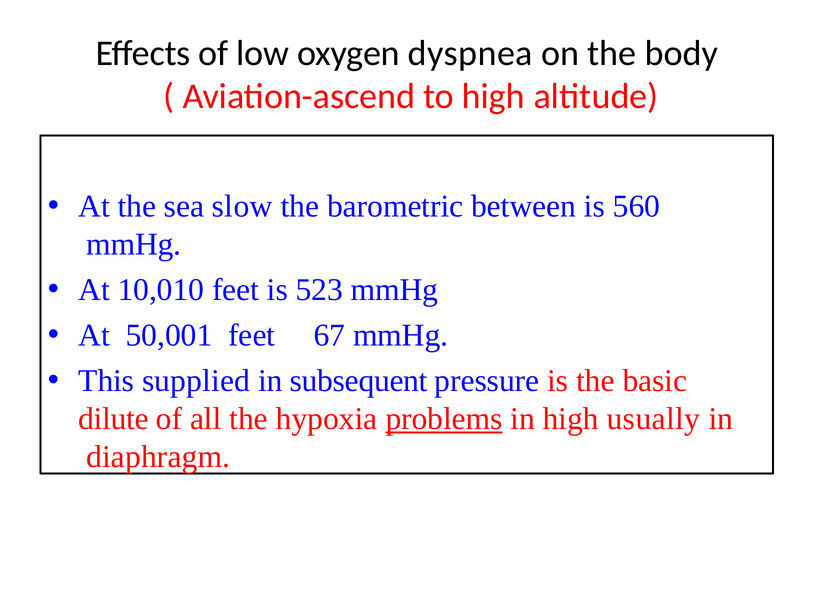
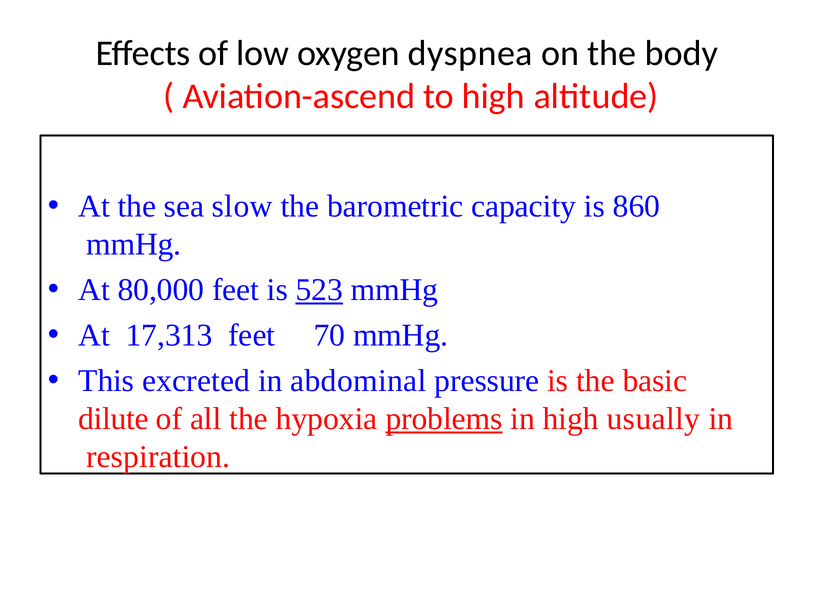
between: between -> capacity (524, 207)
560: 560 -> 860 (636, 207)
10,010: 10,010 -> 80,000 (161, 290)
523 underline: none -> present (319, 290)
50,001: 50,001 -> 17,313 (169, 336)
67: 67 -> 70 (329, 336)
supplied: supplied -> excreted (196, 381)
subsequent: subsequent -> abdominal (358, 381)
diaphragm: diaphragm -> respiration (158, 457)
